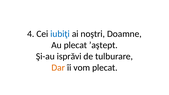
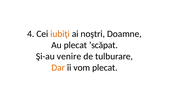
iubiţi colour: blue -> orange (60, 34)
’aştept: ’aştept -> ’scăpat (103, 45)
isprăvi: isprăvi -> venire (69, 56)
